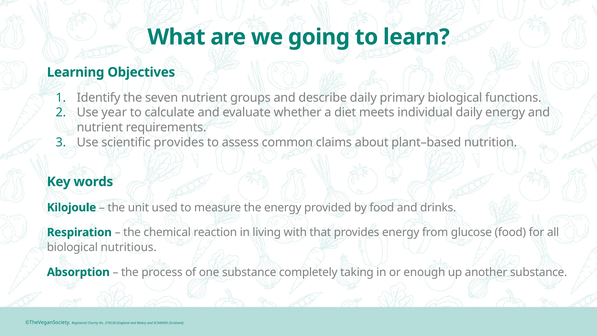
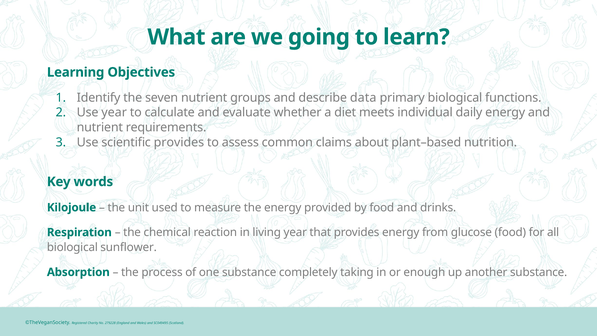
describe daily: daily -> data (363, 98)
living with: with -> year (295, 232)
nutritious: nutritious -> sunflower (129, 247)
